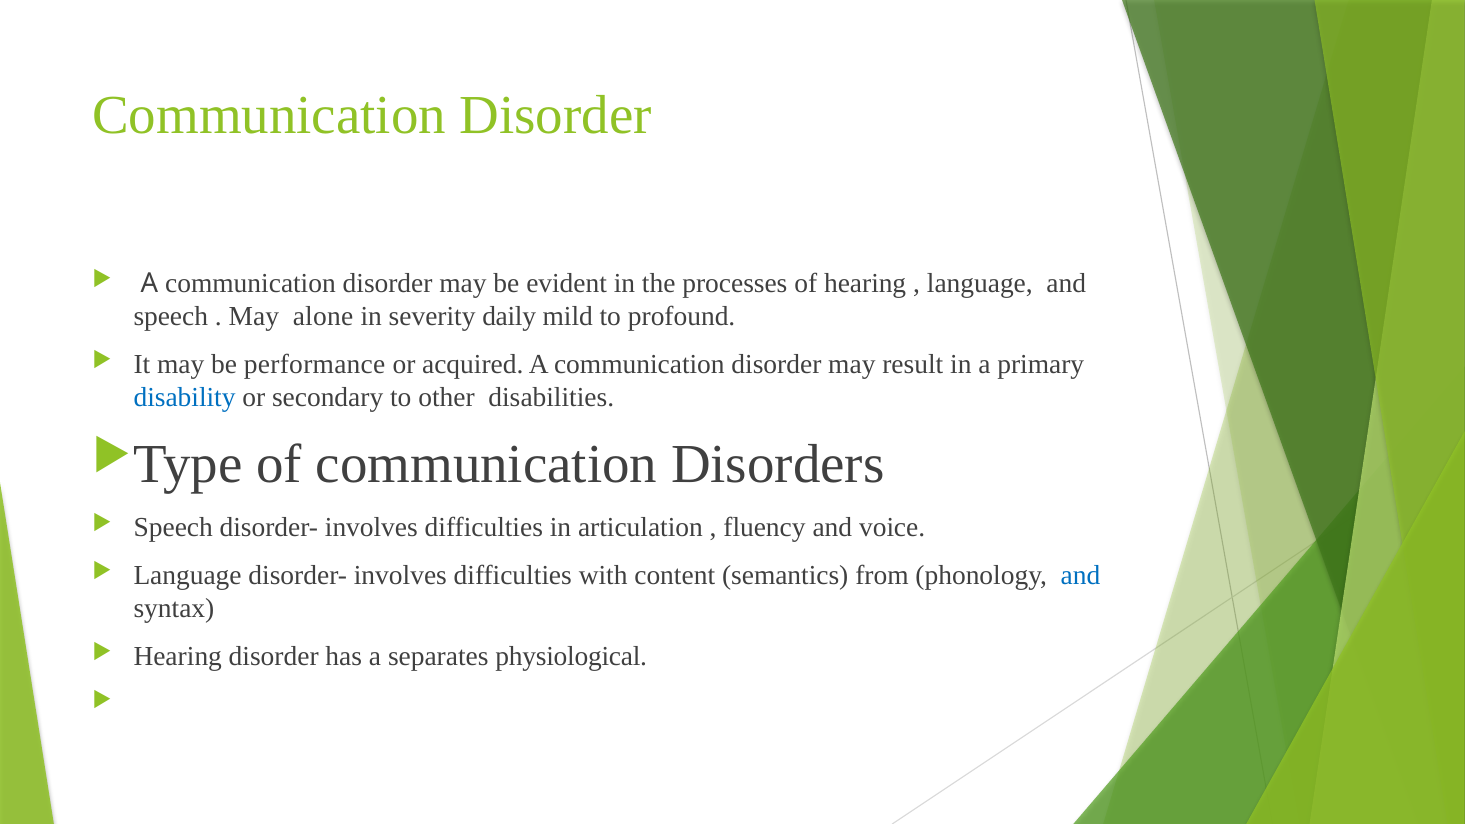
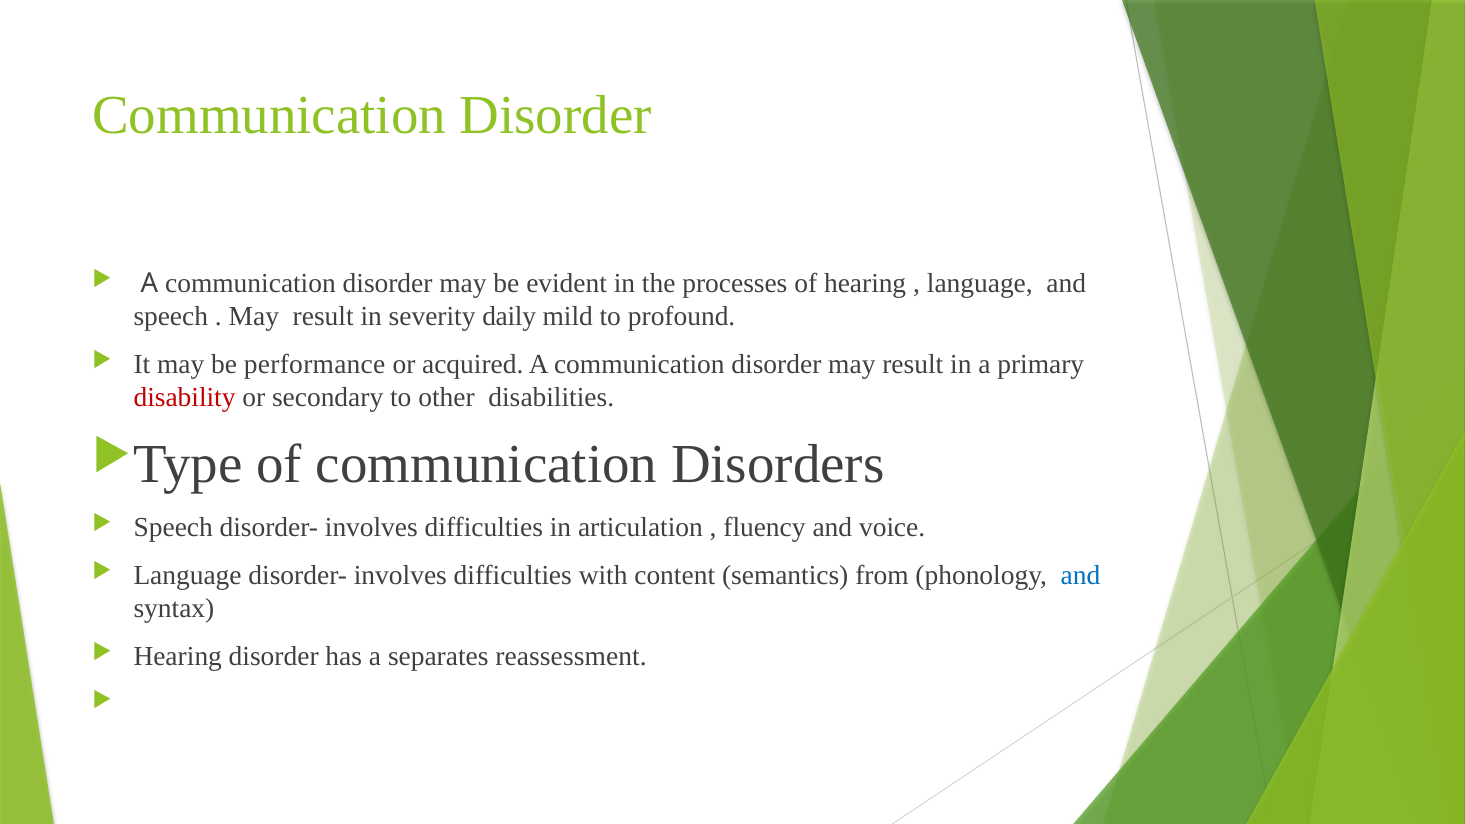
alone: alone -> result (323, 316)
disability colour: blue -> red (185, 398)
physiological: physiological -> reassessment (571, 657)
